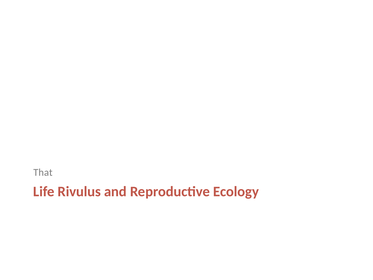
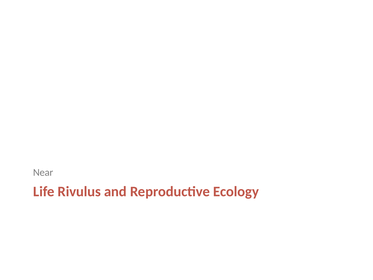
That: That -> Near (43, 172)
